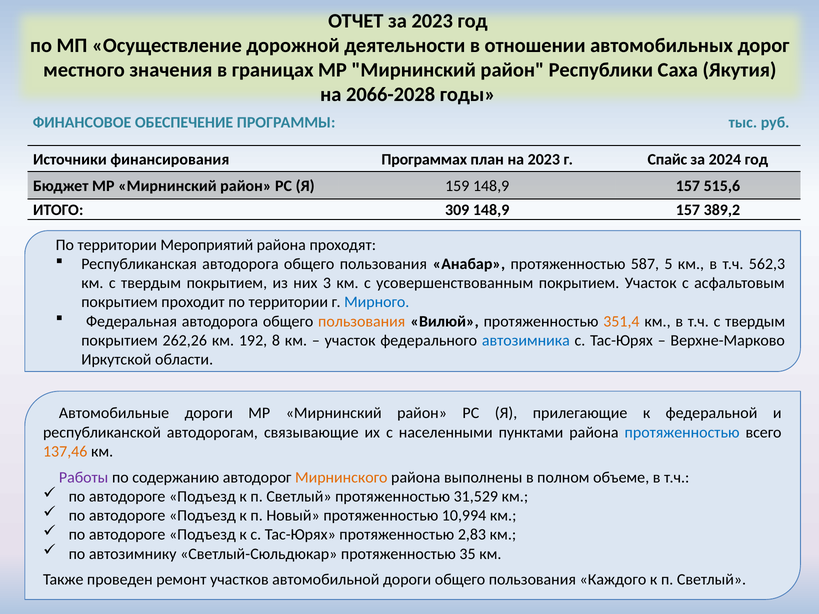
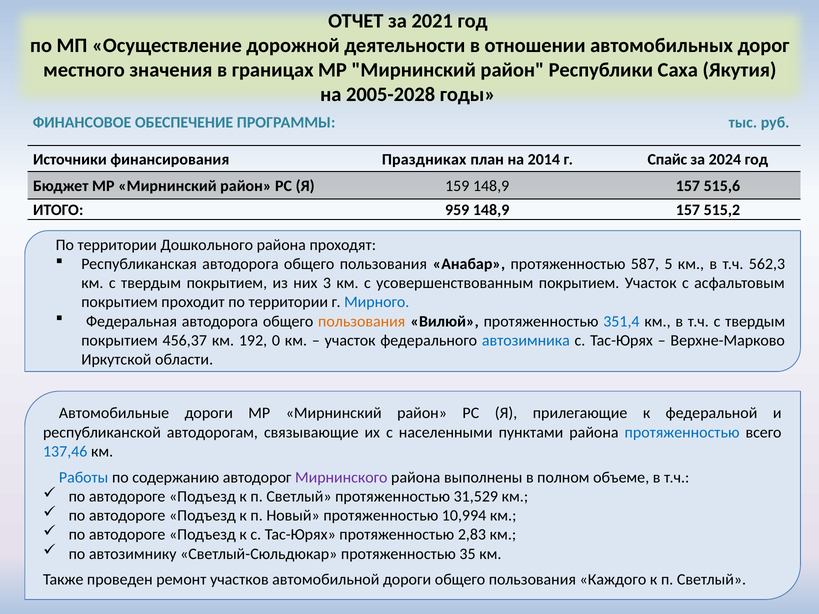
за 2023: 2023 -> 2021 (432, 21)
2066-2028: 2066-2028 -> 2005-2028 (391, 95)
Программах: Программах -> Праздниках (424, 159)
на 2023: 2023 -> 2014 (544, 159)
309: 309 -> 959 (457, 210)
389,2: 389,2 -> 515,2 (722, 210)
Мероприятий: Мероприятий -> Дошкольного (207, 245)
351,4 colour: orange -> blue (621, 321)
262,26: 262,26 -> 456,37 (185, 341)
8: 8 -> 0 (276, 341)
137,46 colour: orange -> blue (65, 452)
Работы colour: purple -> blue (84, 478)
Мирнинского colour: orange -> purple (341, 478)
